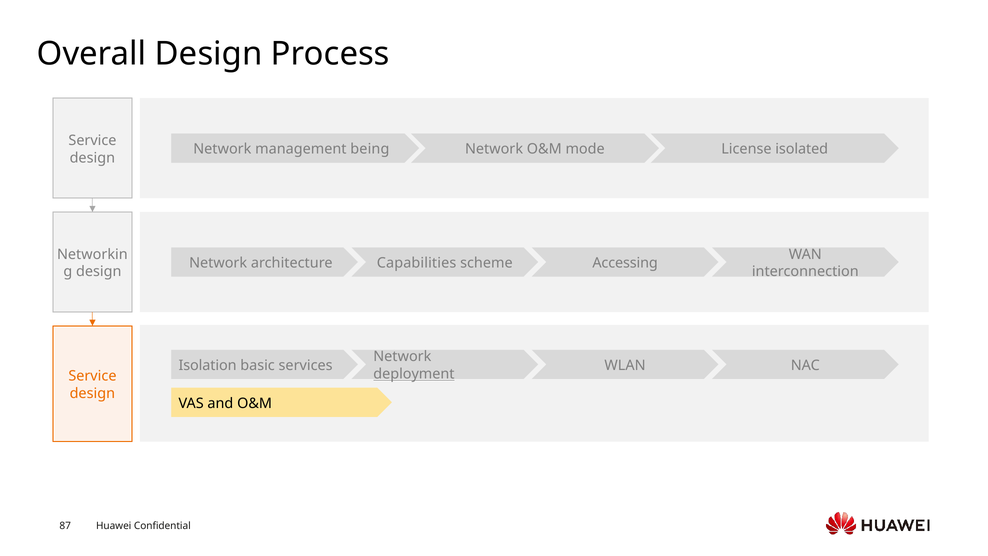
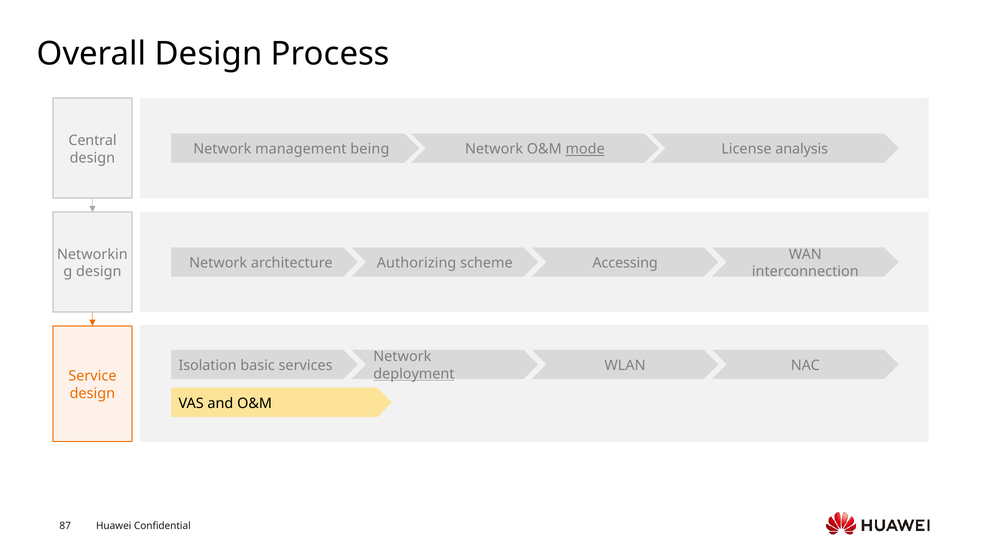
Service: Service -> Central (93, 140)
mode underline: none -> present (585, 149)
isolated: isolated -> analysis (802, 149)
Capabilities: Capabilities -> Authorizing (417, 263)
